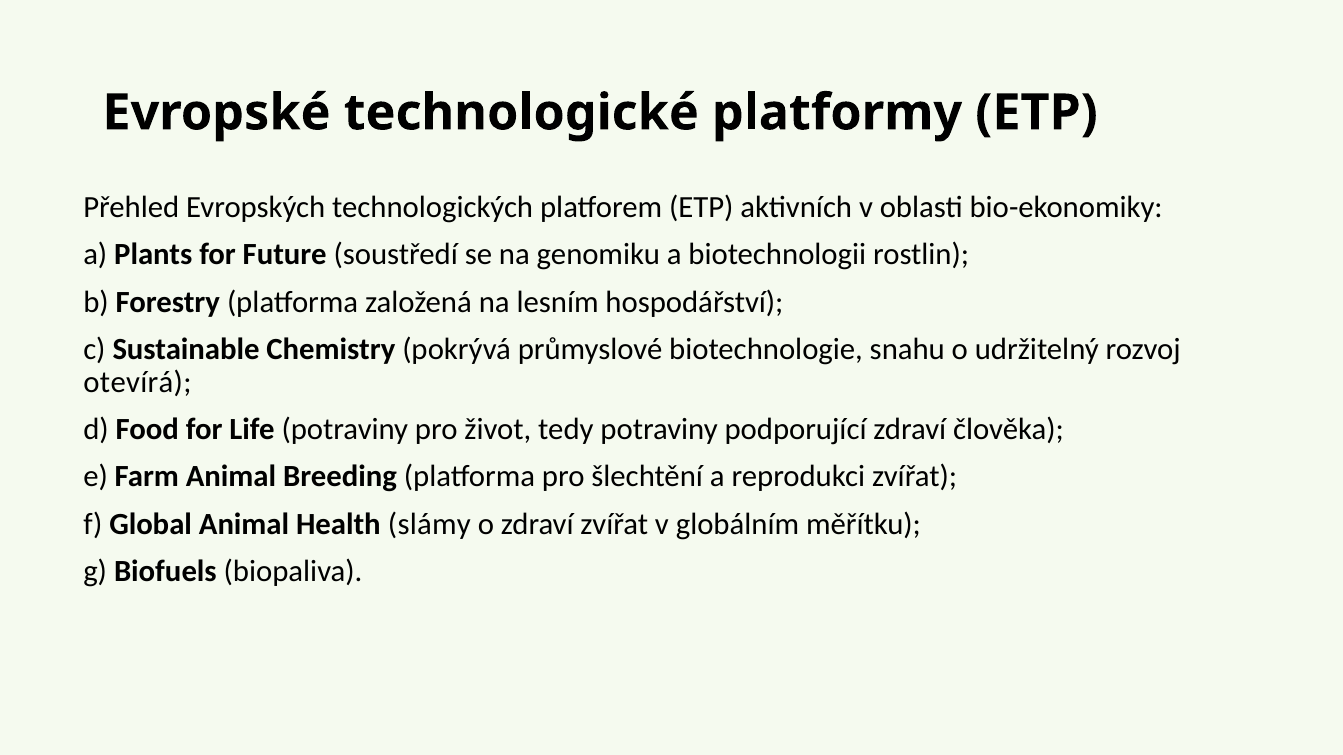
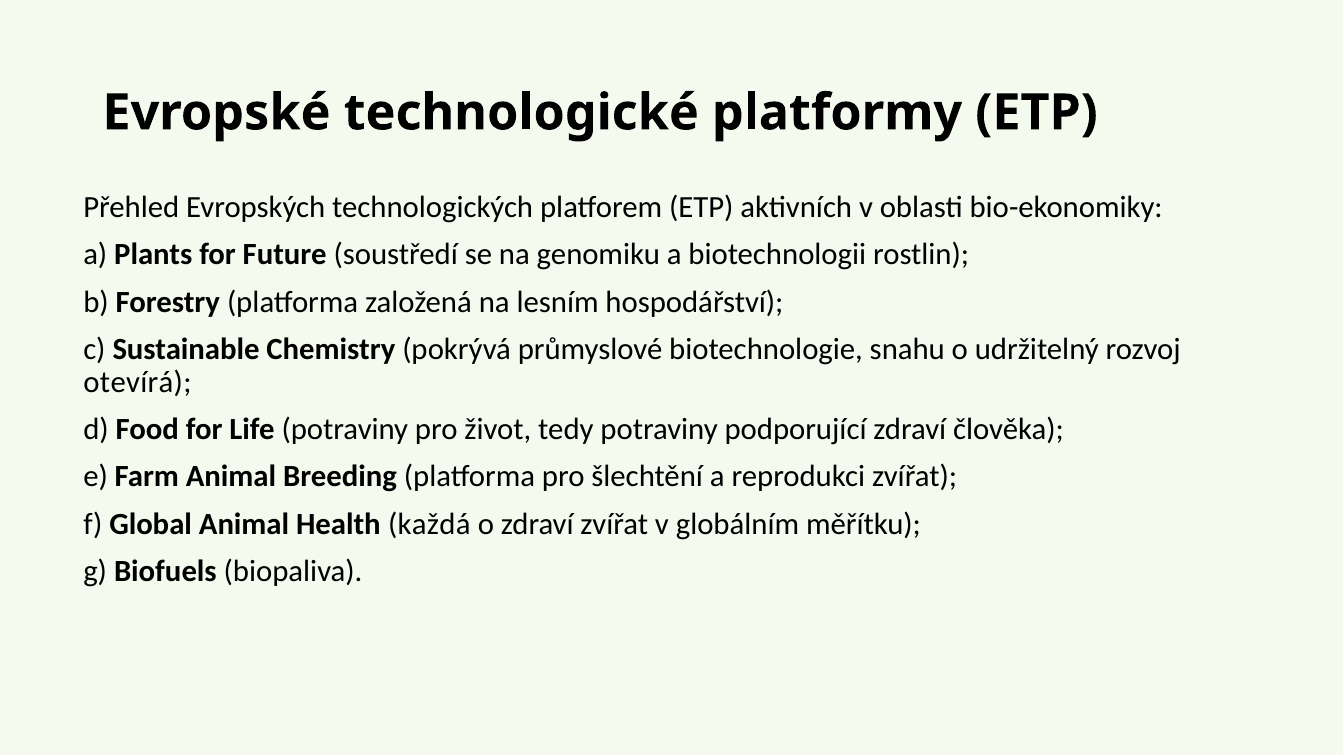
slámy: slámy -> každá (429, 524)
